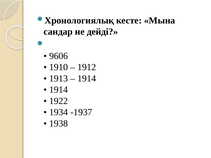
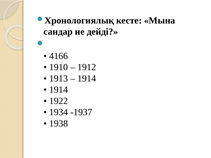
9606: 9606 -> 4166 (59, 56)
